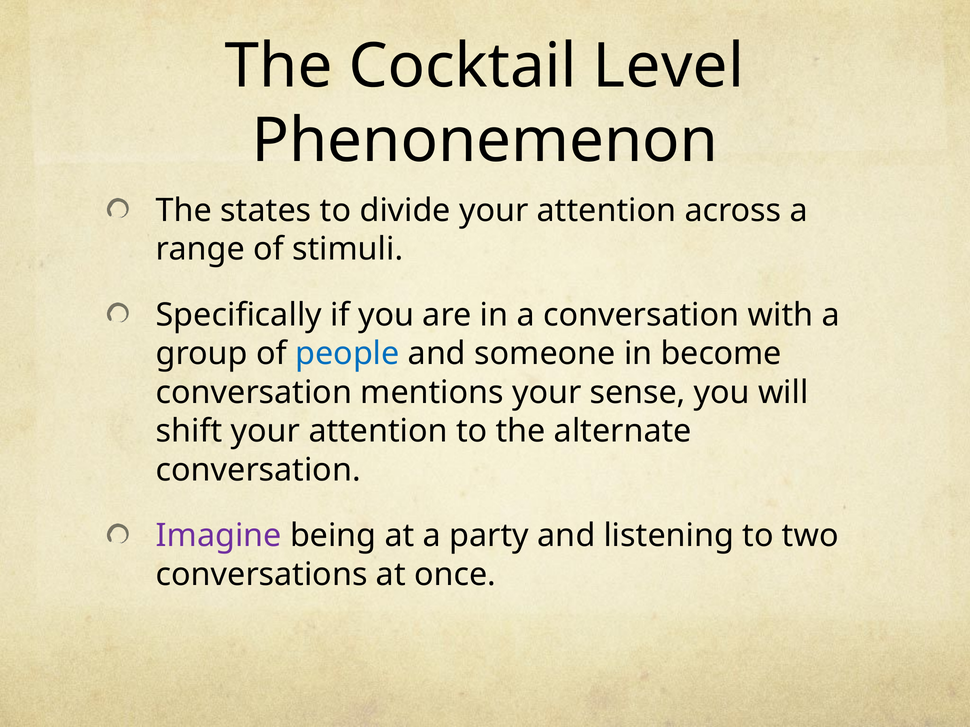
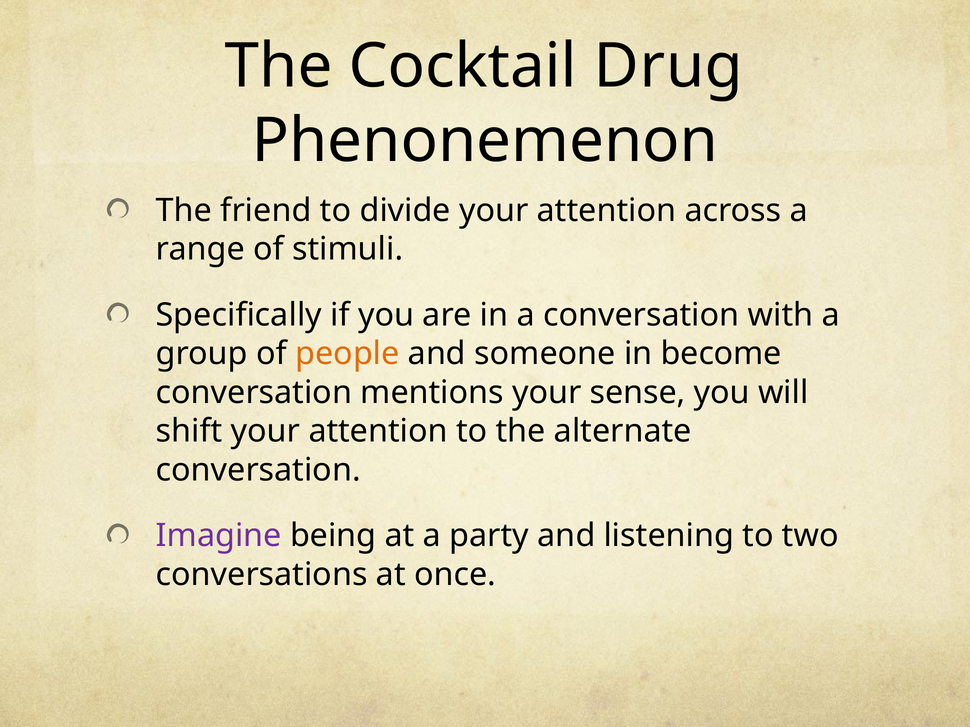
Level: Level -> Drug (669, 67)
states: states -> friend (266, 211)
people colour: blue -> orange (347, 354)
